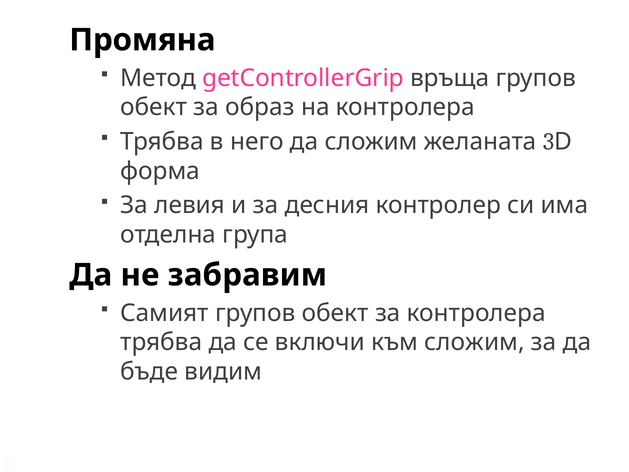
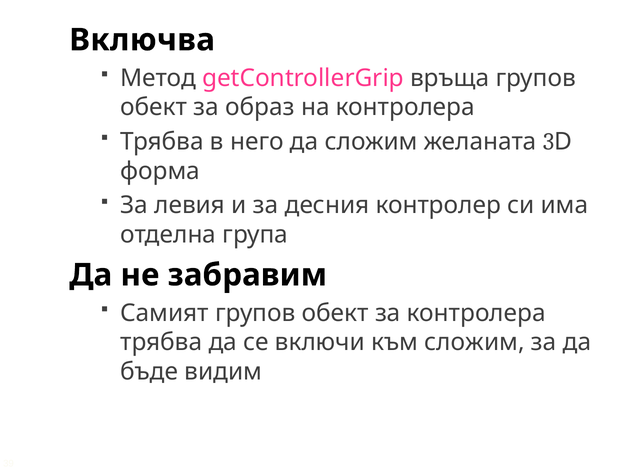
Промяна: Промяна -> Включва (142, 40)
